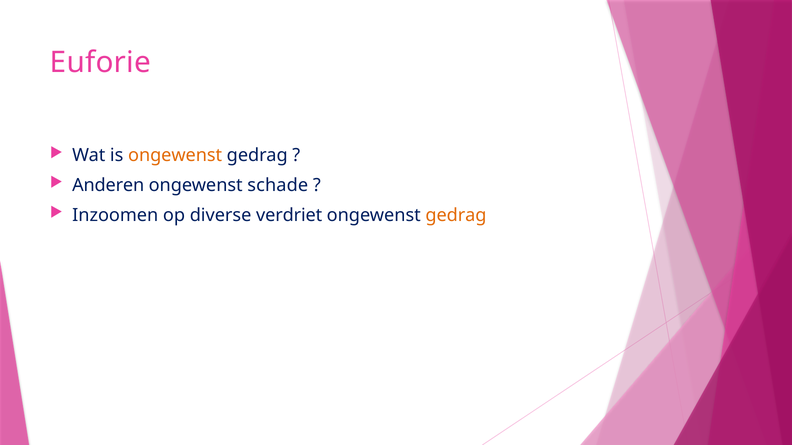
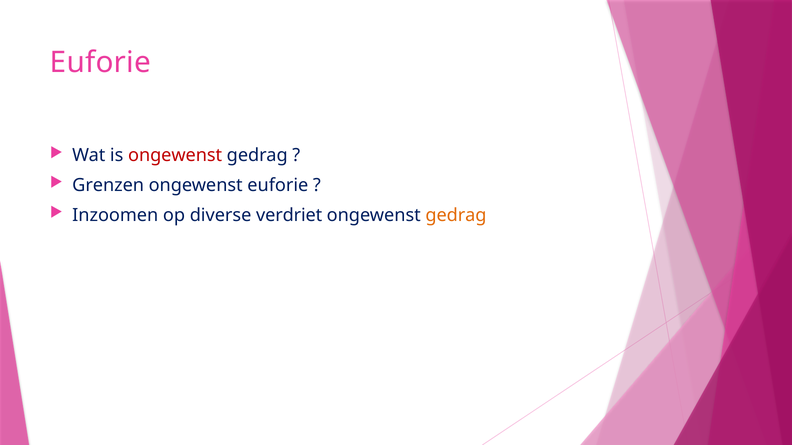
ongewenst colour: orange -> red (175, 155)
Anderen: Anderen -> Grenzen (108, 185)
ongewenst schade: schade -> euforie (278, 185)
